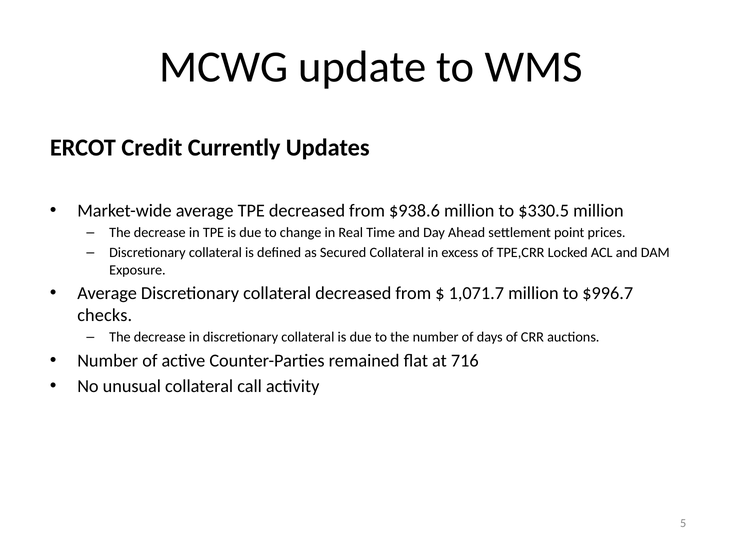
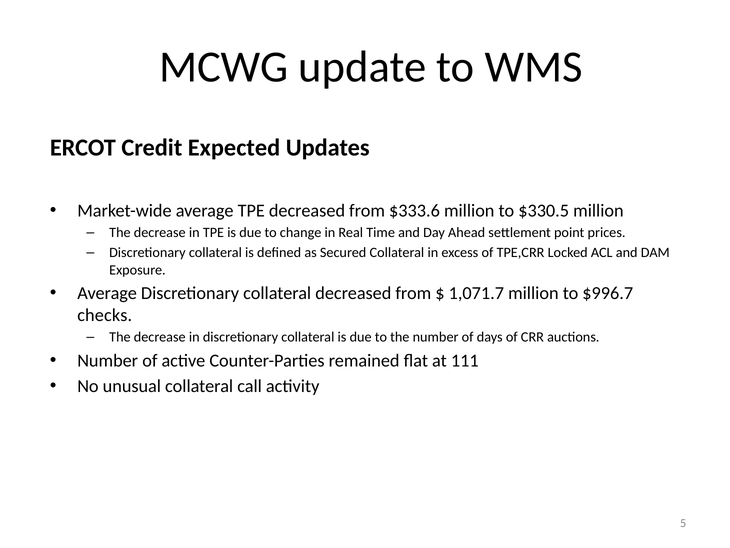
Currently: Currently -> Expected (234, 148)
$938.6: $938.6 -> $333.6 (414, 211)
716: 716 -> 111 (465, 360)
